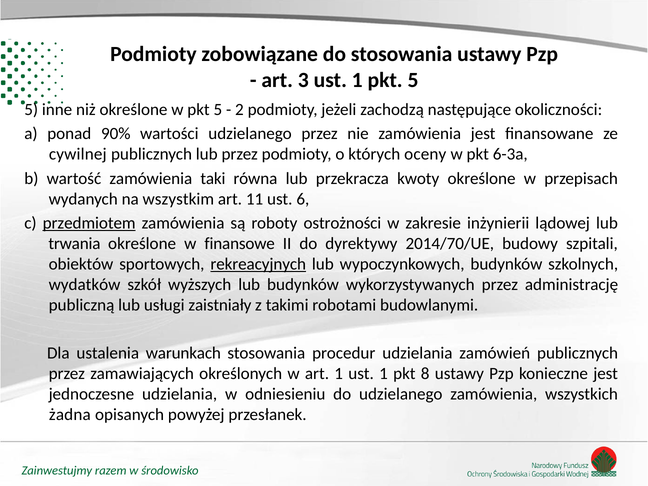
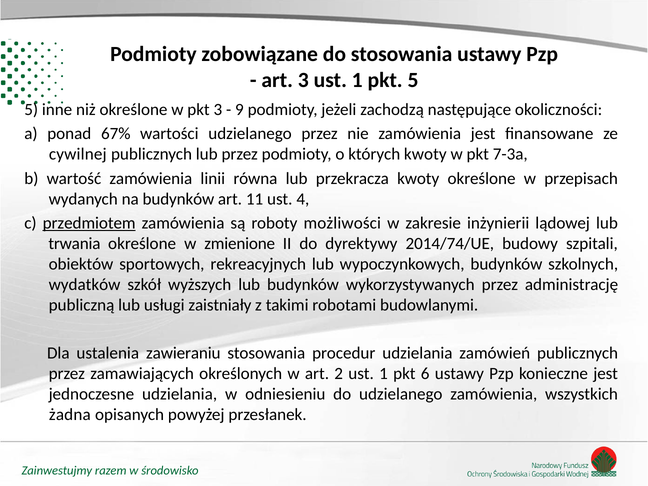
w pkt 5: 5 -> 3 (218, 110)
2: 2 -> 9 (239, 110)
90%: 90% -> 67% (116, 134)
których oceny: oceny -> kwoty (425, 154)
6-3a: 6-3a -> 7-3a (510, 154)
taki: taki -> linii (213, 178)
na wszystkim: wszystkim -> budynków (178, 199)
6: 6 -> 4 (303, 199)
ostrożności: ostrożności -> możliwości (342, 223)
finansowe: finansowe -> zmienione (240, 244)
2014/70/UE: 2014/70/UE -> 2014/74/UE (450, 244)
rekreacyjnych underline: present -> none (258, 264)
warunkach: warunkach -> zawieraniu (183, 353)
art 1: 1 -> 2 (339, 374)
8: 8 -> 6 (425, 374)
